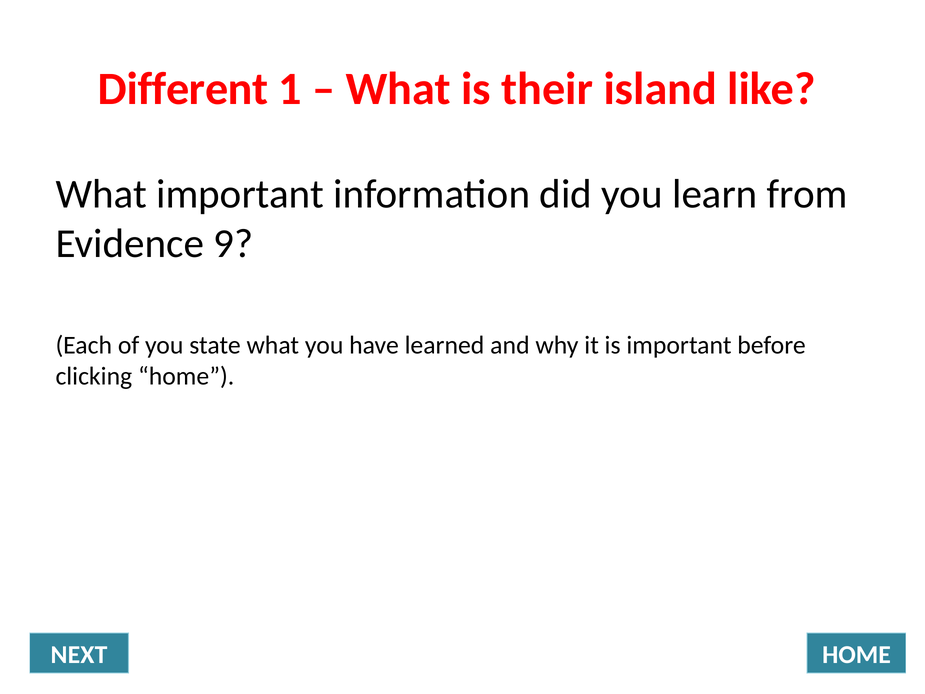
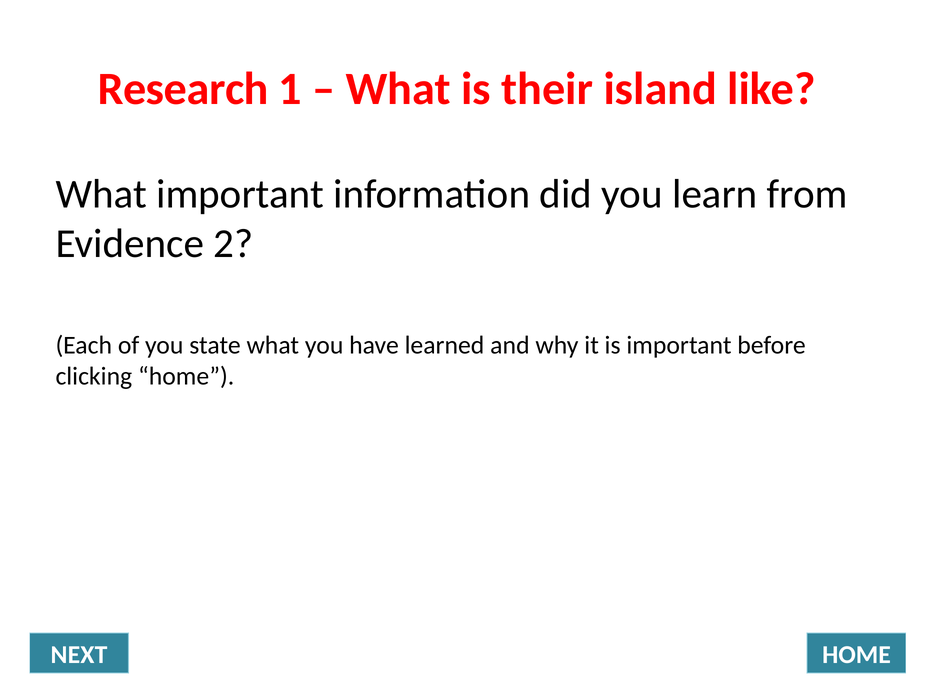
Different: Different -> Research (183, 89)
9: 9 -> 2 (233, 243)
